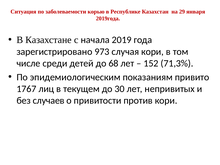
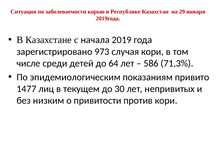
68: 68 -> 64 (113, 63)
152: 152 -> 586 (151, 63)
1767: 1767 -> 1477 (26, 89)
случаев: случаев -> низким (49, 101)
